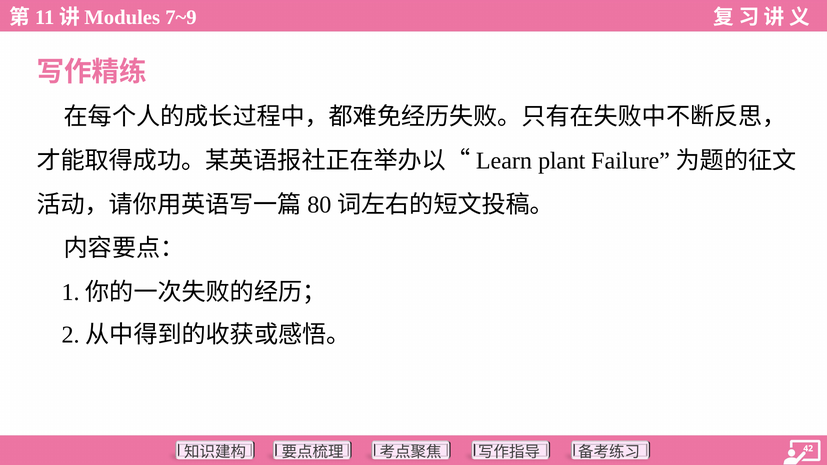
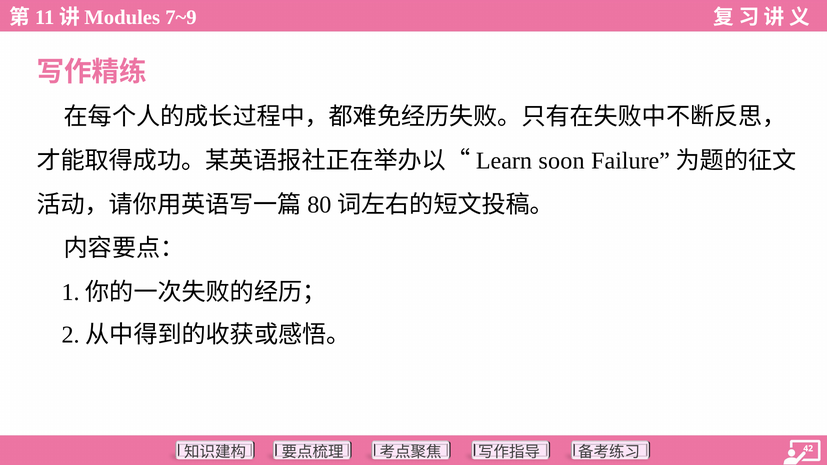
plant: plant -> soon (562, 161)
